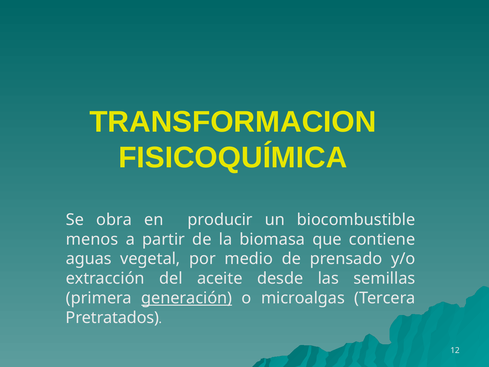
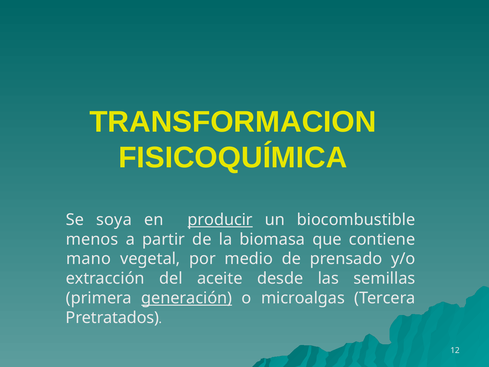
obra: obra -> soya (114, 220)
producir underline: none -> present (220, 220)
aguas: aguas -> mano (89, 259)
